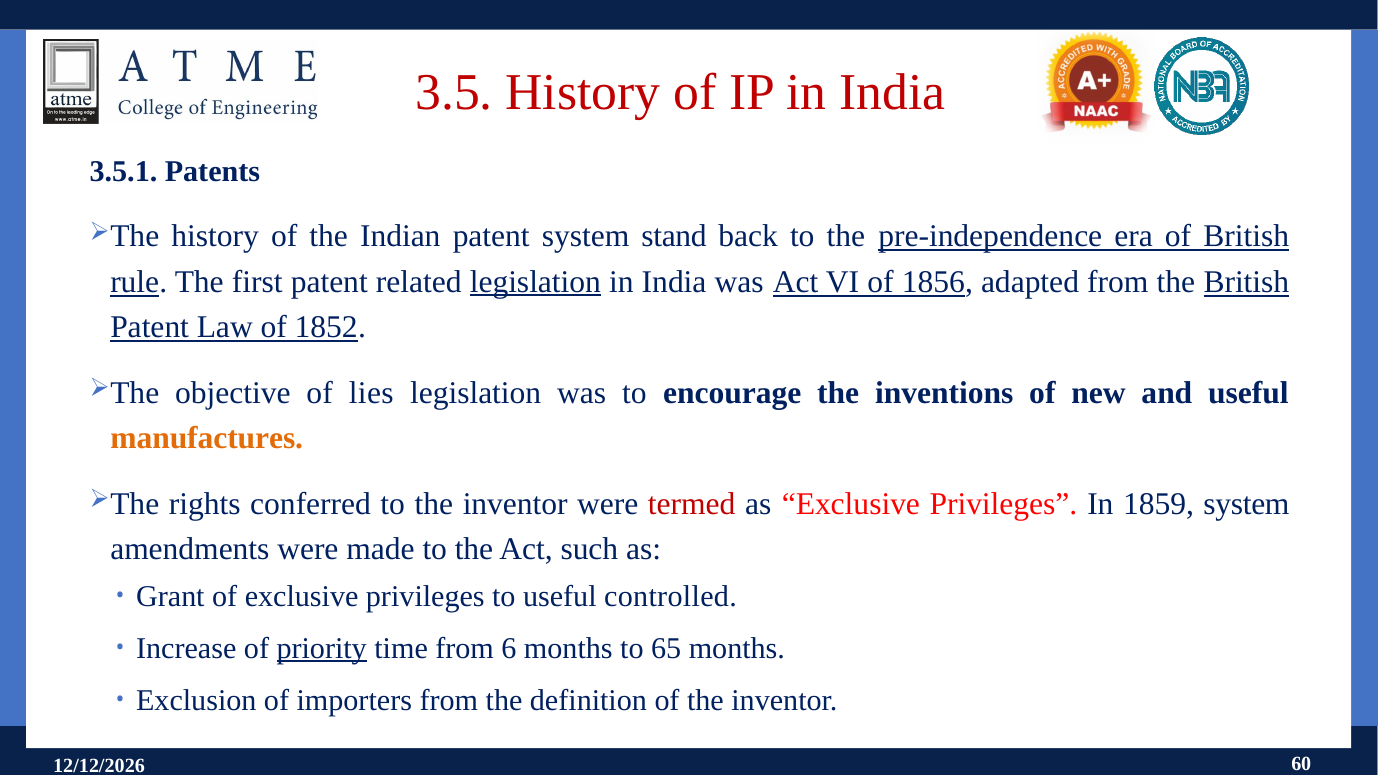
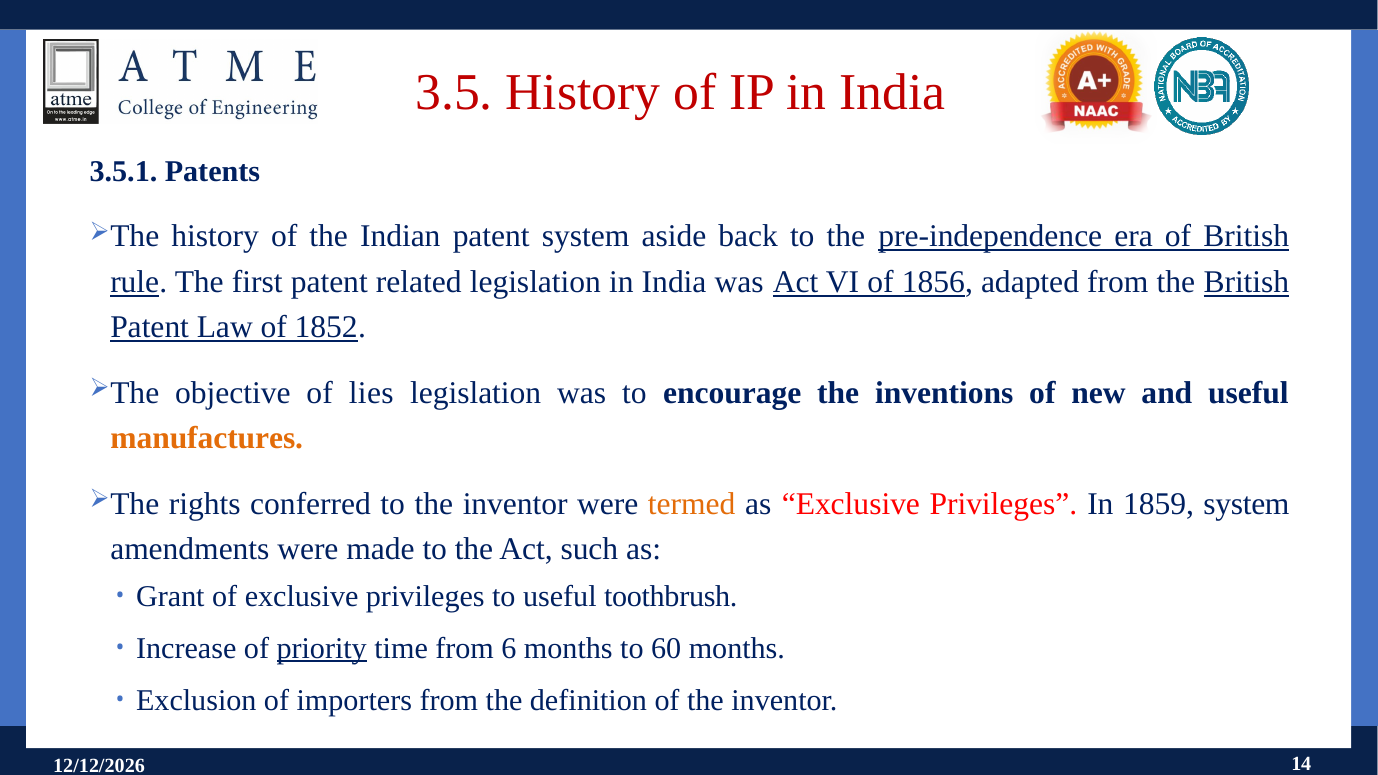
stand: stand -> aside (674, 236)
legislation underline: present -> none (535, 282)
termed colour: red -> orange (692, 504)
controlled: controlled -> toothbrush (671, 596)
65: 65 -> 60 (666, 648)
60: 60 -> 14 (1301, 764)
